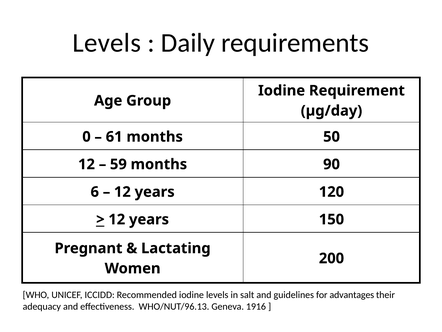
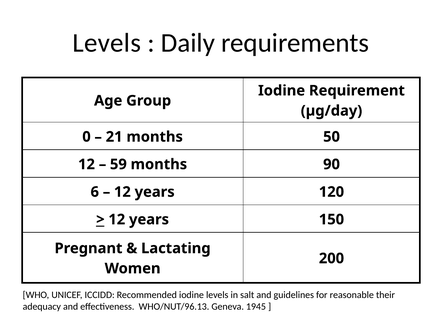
61: 61 -> 21 (114, 137)
advantages: advantages -> reasonable (352, 294)
1916: 1916 -> 1945 (256, 306)
